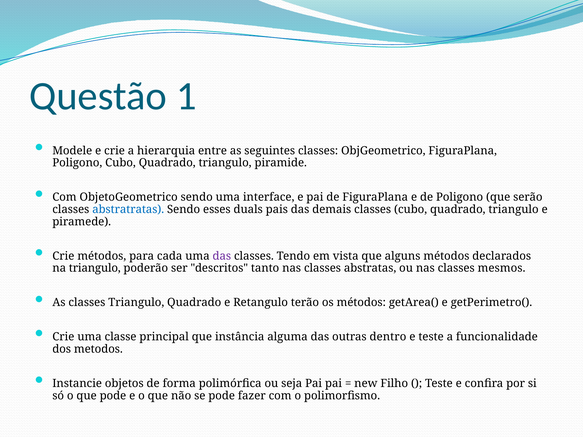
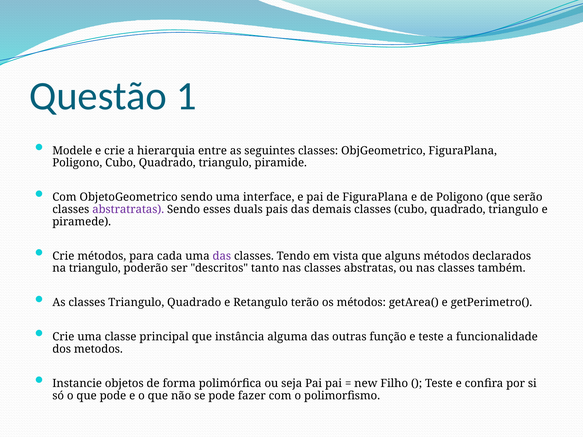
abstratratas colour: blue -> purple (128, 210)
mesmos: mesmos -> também (502, 268)
dentro: dentro -> função (388, 337)
